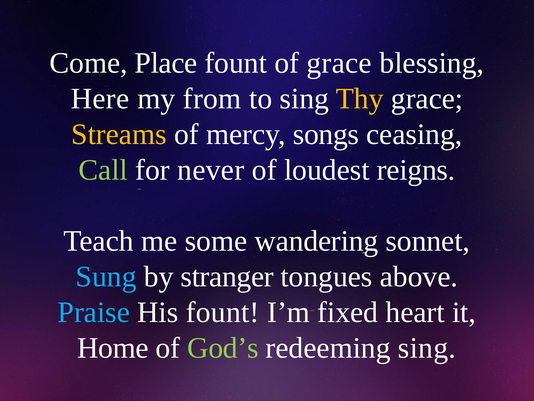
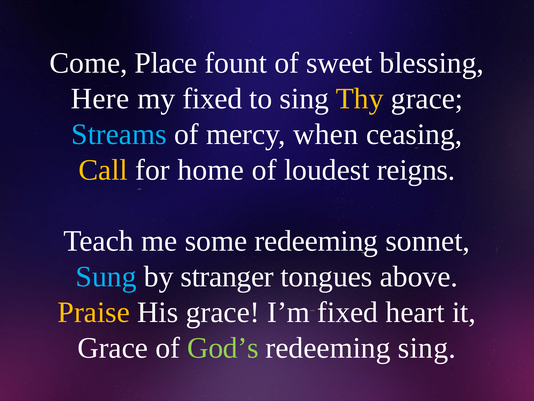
of grace: grace -> sweet (339, 63)
my from: from -> fixed (212, 99)
Streams colour: yellow -> light blue (119, 134)
songs: songs -> when (326, 134)
Call colour: light green -> yellow (103, 170)
never: never -> home (211, 170)
some wandering: wandering -> redeeming (316, 241)
Praise colour: light blue -> yellow (94, 312)
His fount: fount -> grace (223, 312)
Home: Home -> Grace (113, 348)
